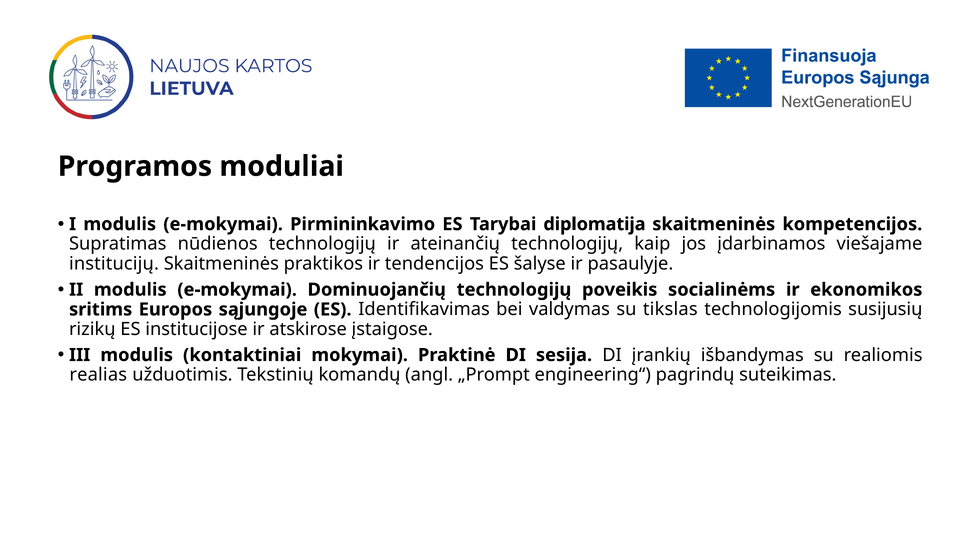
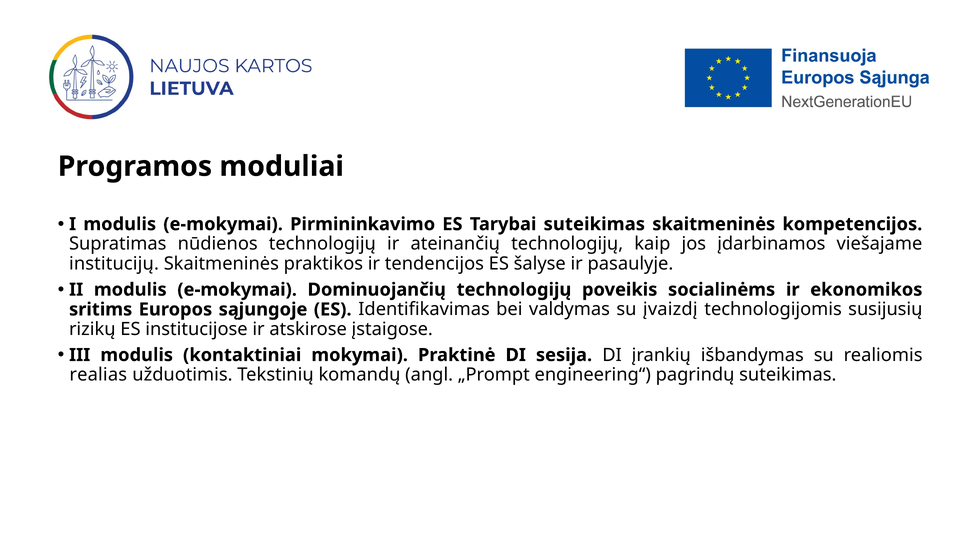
Tarybai diplomatija: diplomatija -> suteikimas (594, 224)
tikslas: tikslas -> įvaizdį (670, 309)
